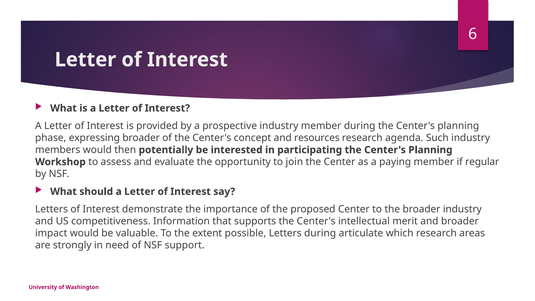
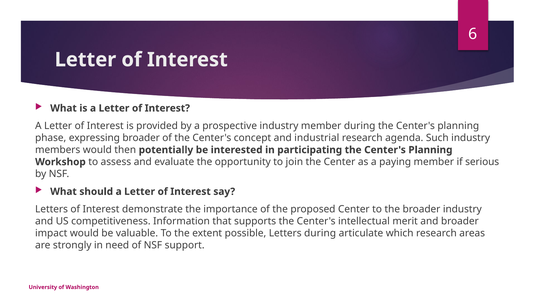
resources: resources -> industrial (317, 138)
regular: regular -> serious (482, 162)
